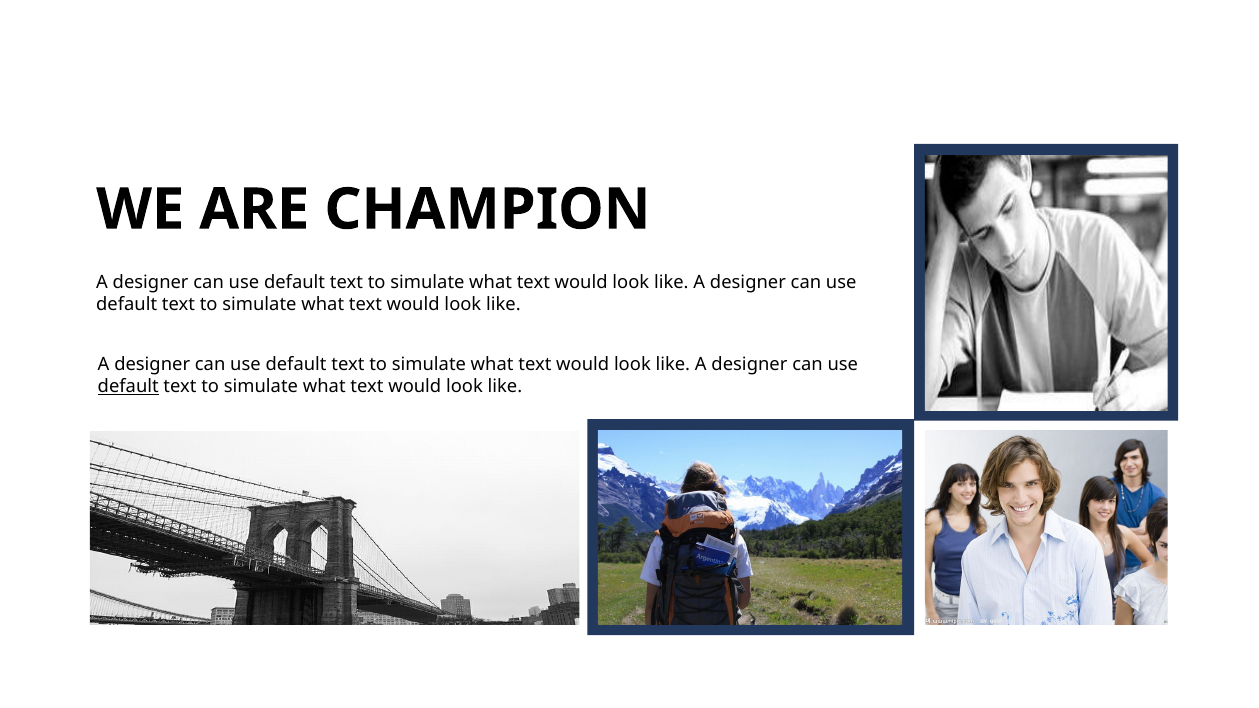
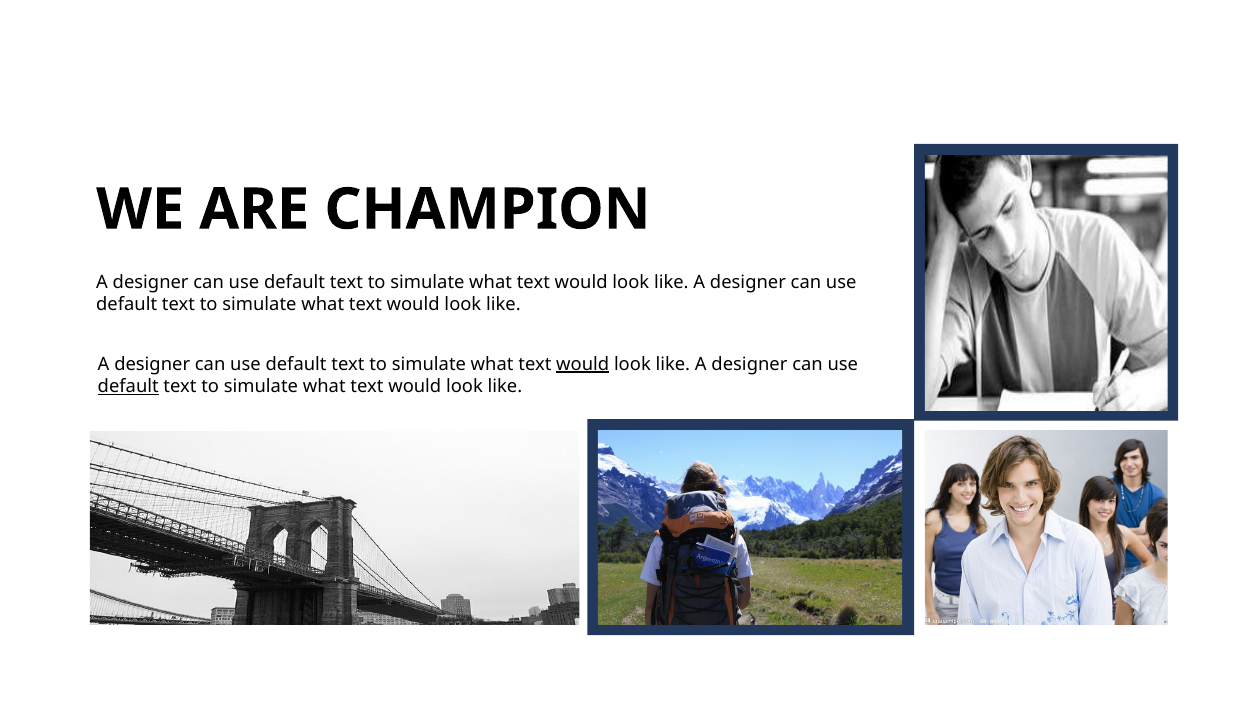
would underline: none -> present (583, 364)
